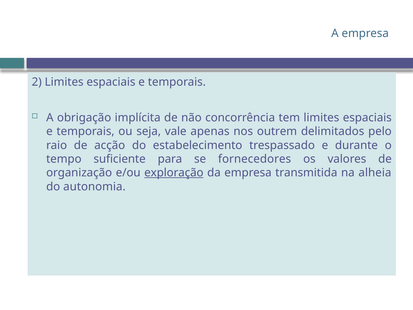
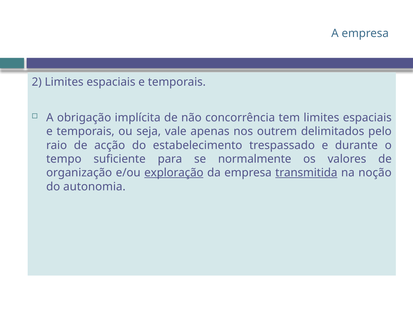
fornecedores: fornecedores -> normalmente (255, 159)
transmitida underline: none -> present (306, 173)
alheia: alheia -> noção (375, 173)
